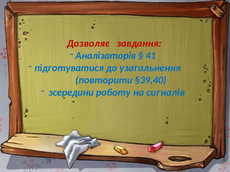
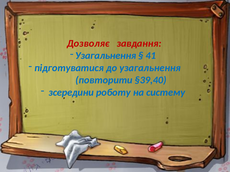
Аналізаторів: Аналізаторів -> Узагальнення (106, 56)
сигналів: сигналів -> систему (166, 93)
